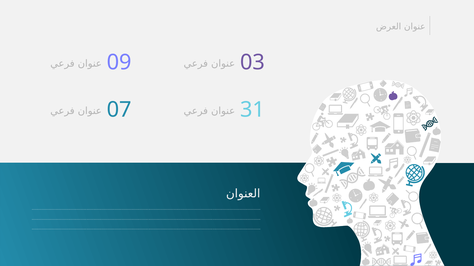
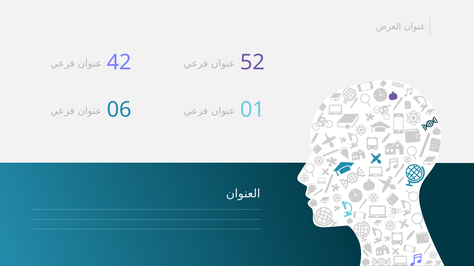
09: 09 -> 42 (119, 62)
03: 03 -> 52 (253, 62)
07: 07 -> 06 (119, 110)
31: 31 -> 01 (253, 110)
